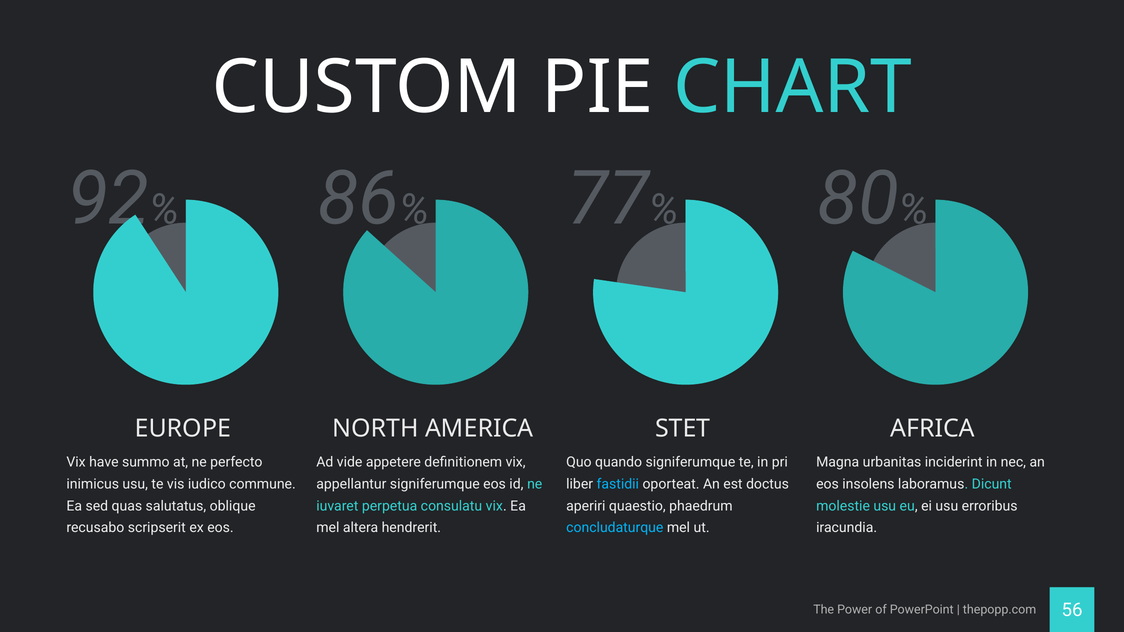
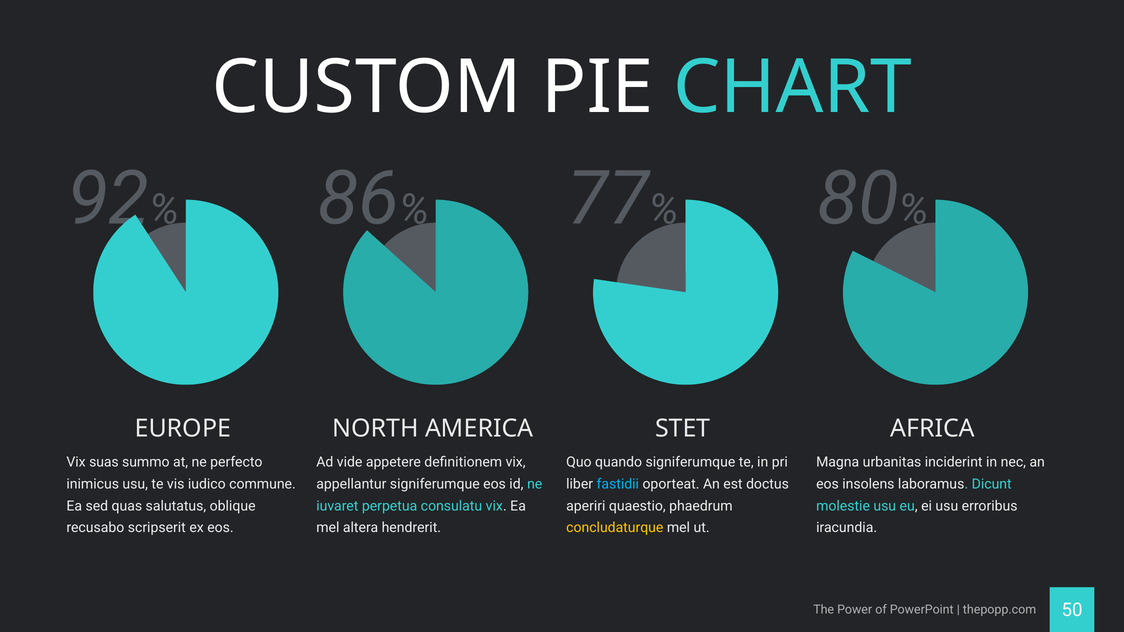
have: have -> suas (104, 462)
concludaturque colour: light blue -> yellow (615, 528)
56: 56 -> 50 (1072, 610)
